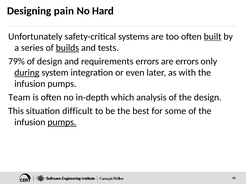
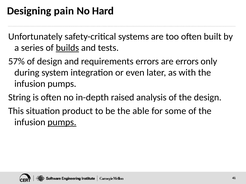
built underline: present -> none (213, 37)
79%: 79% -> 57% (16, 61)
during underline: present -> none (27, 73)
Team: Team -> String (19, 98)
which: which -> raised (123, 98)
difficult: difficult -> product (77, 111)
best: best -> able (141, 111)
